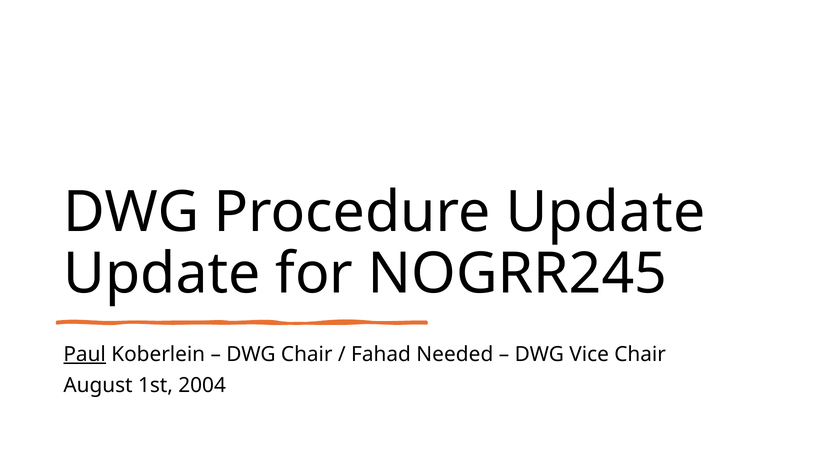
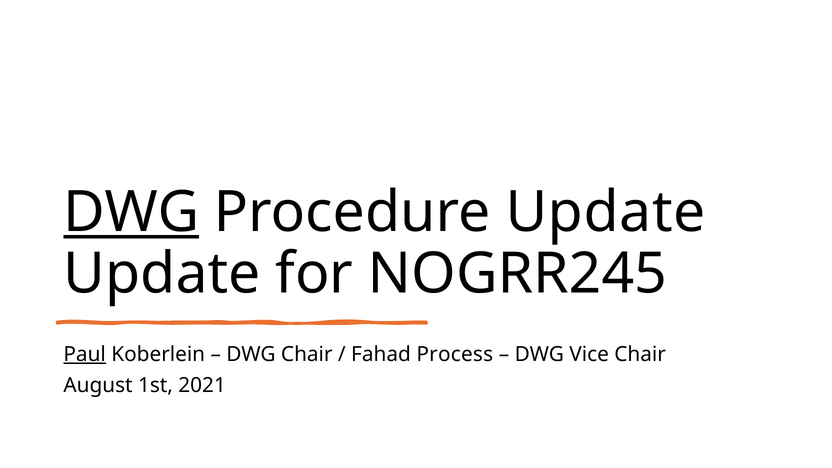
DWG underline: none -> present (131, 212)
Needed: Needed -> Process (455, 354)
2004: 2004 -> 2021 (202, 385)
